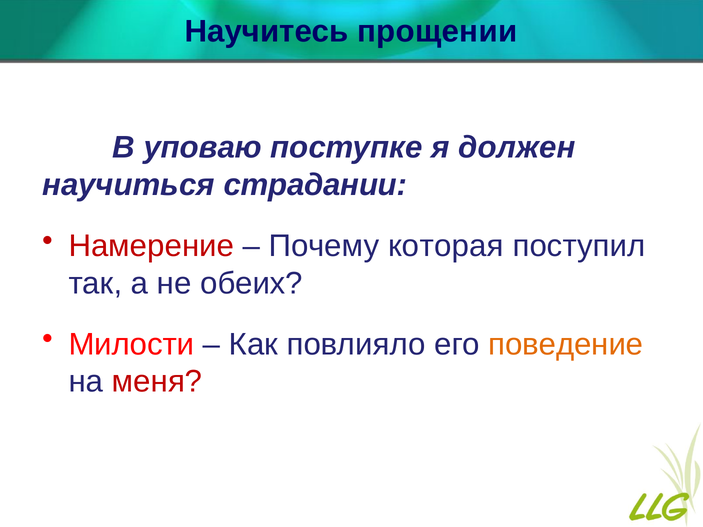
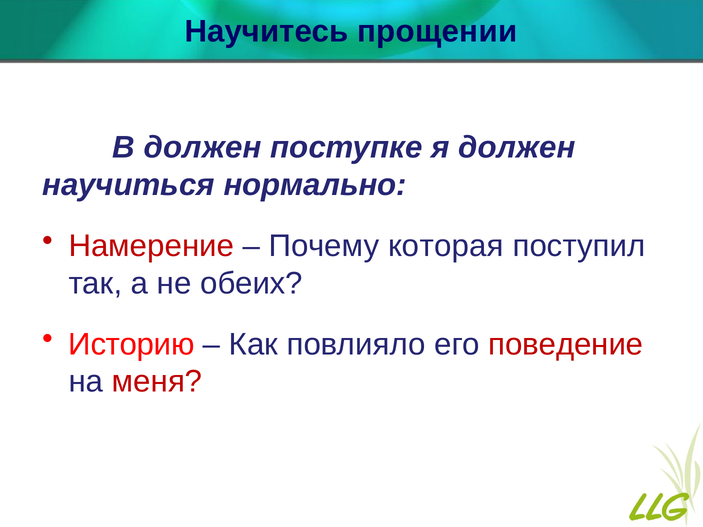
В уповаю: уповаю -> должен (203, 147)
страдании: страдании -> нормально (315, 185)
Милости: Милости -> Историю (131, 344)
поведение colour: orange -> red (566, 344)
